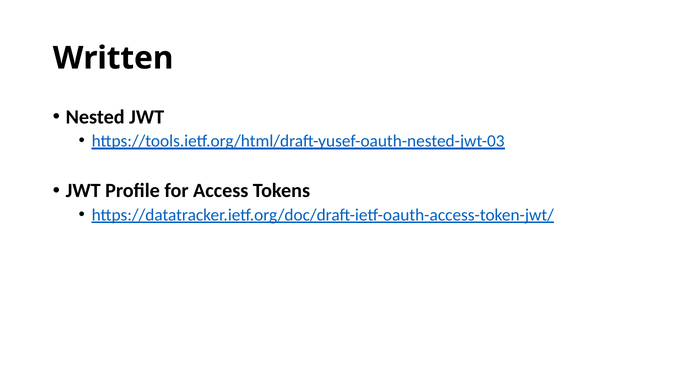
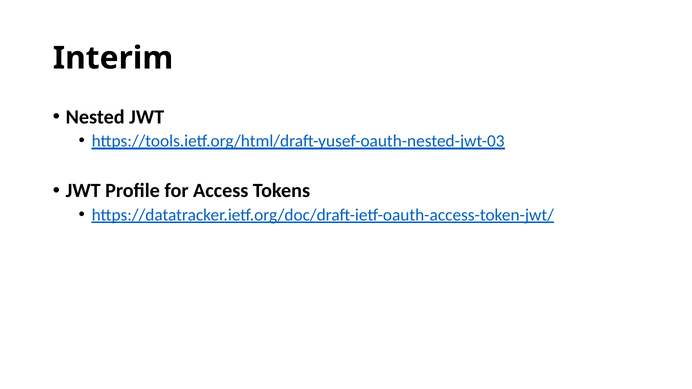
Written: Written -> Interim (113, 58)
